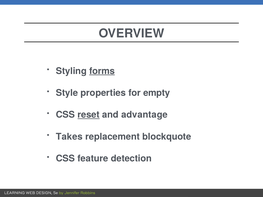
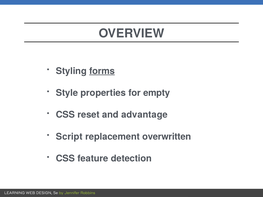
reset underline: present -> none (89, 115)
Takes: Takes -> Script (69, 137)
blockquote: blockquote -> overwritten (167, 137)
